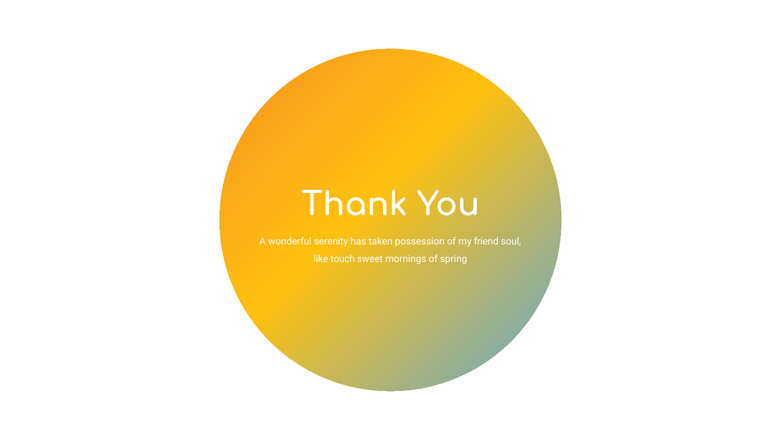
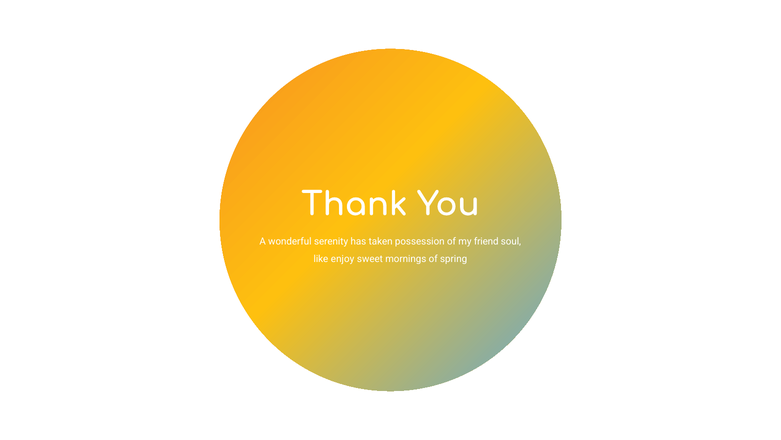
touch: touch -> enjoy (343, 259)
